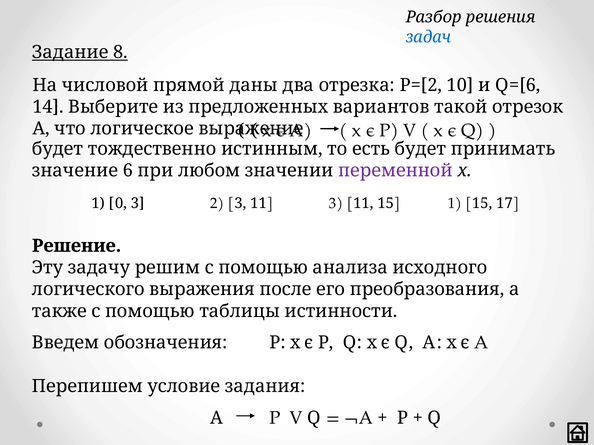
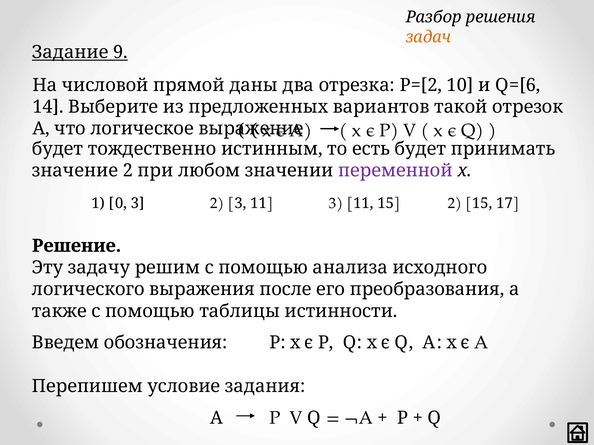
задач colour: blue -> orange (428, 37)
8: 8 -> 9 (121, 52)
значение 6: 6 -> 2 (128, 171)
15 1: 1 -> 2 (455, 204)
